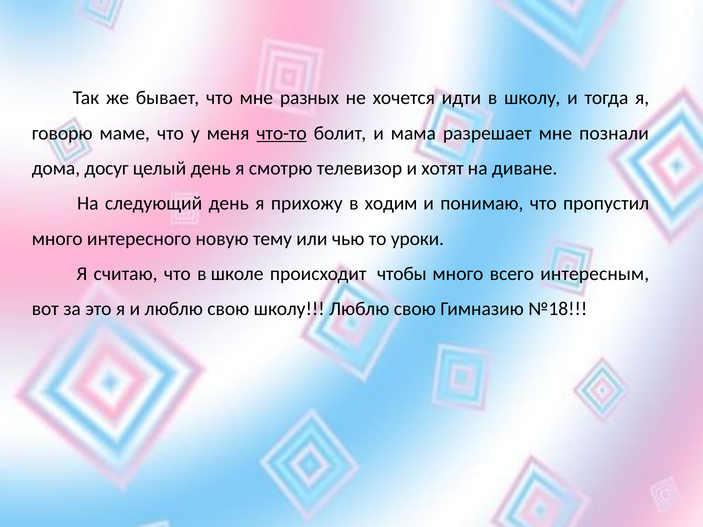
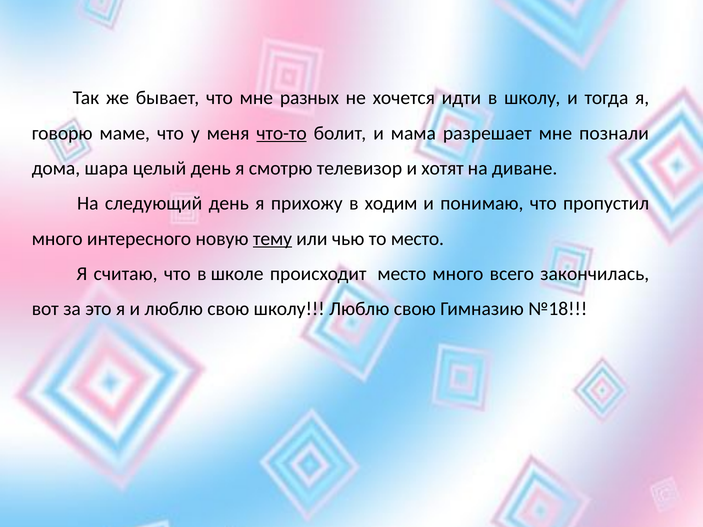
досуг: досуг -> шара (106, 168)
тему underline: none -> present (272, 239)
то уроки: уроки -> место (417, 239)
происходит чтобы: чтобы -> место (402, 274)
интересным: интересным -> закончилась (595, 274)
